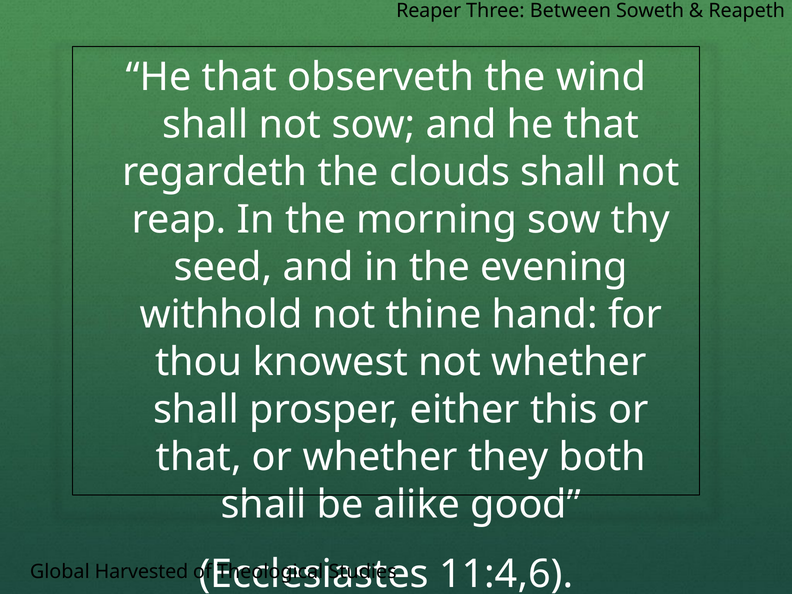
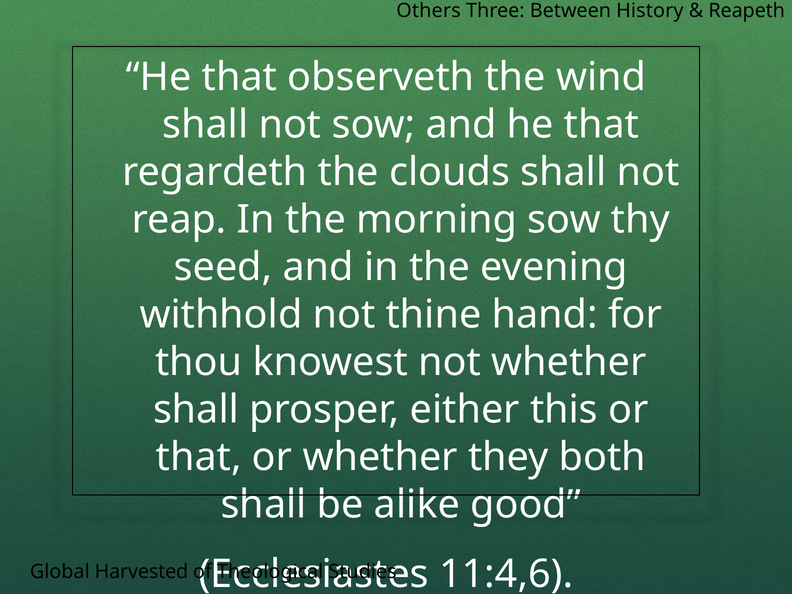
Reaper: Reaper -> Others (429, 11)
Soweth: Soweth -> History (650, 11)
